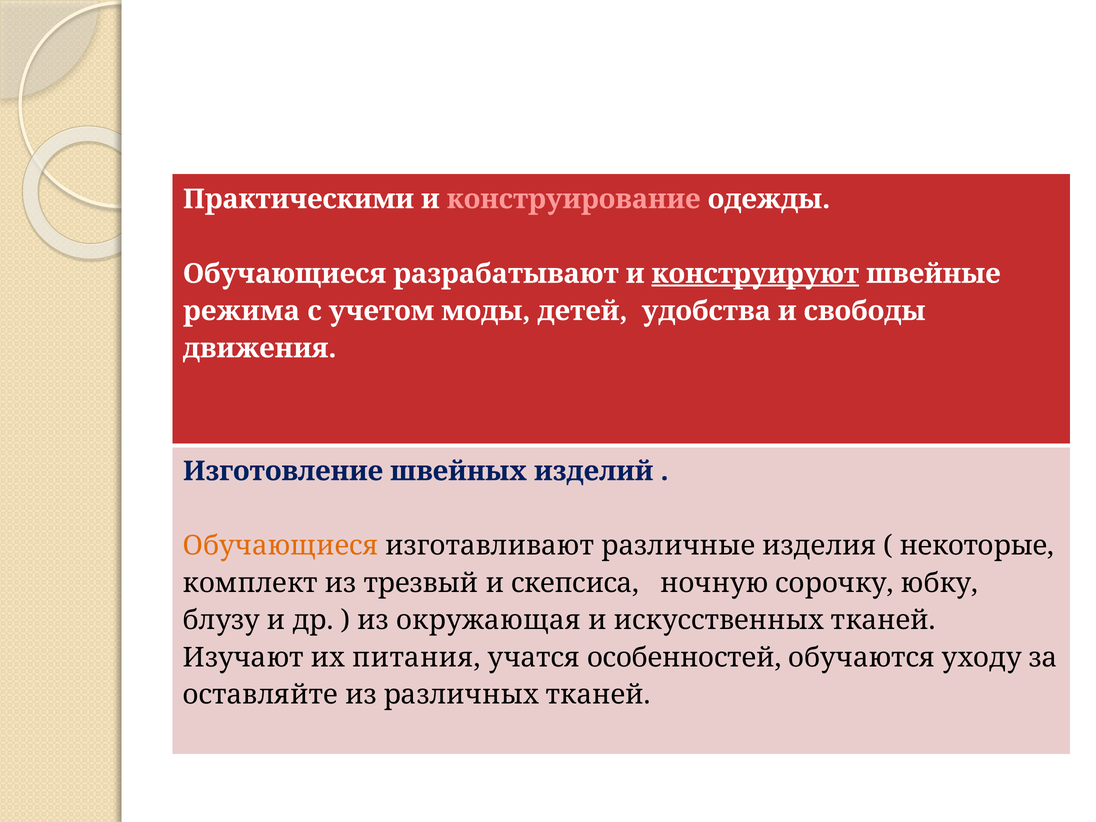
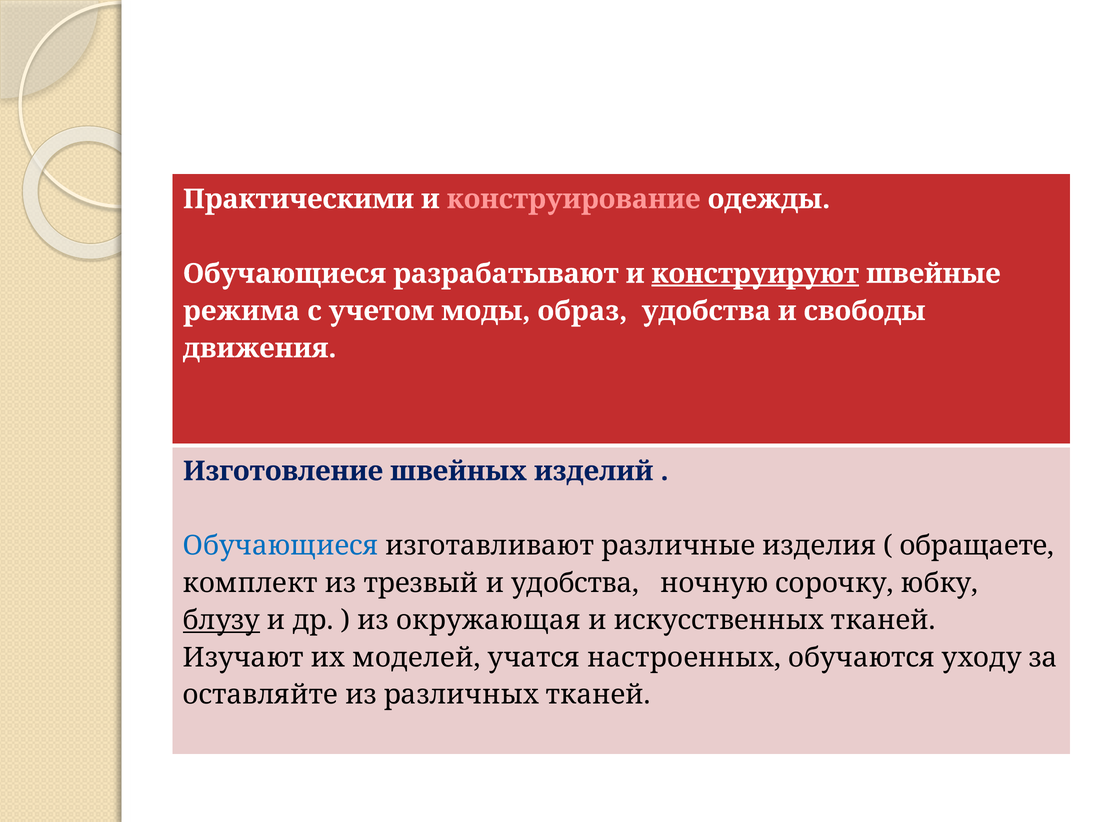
детей: детей -> образ (582, 311)
Обучающиеся colour: orange -> blue (281, 546)
некоторые: некоторые -> обращаете (977, 546)
и скепсиса: скепсиса -> удобства (575, 583)
блузу underline: none -> present (221, 620)
питания: питания -> моделей (416, 658)
особенностей: особенностей -> настроенных (684, 658)
